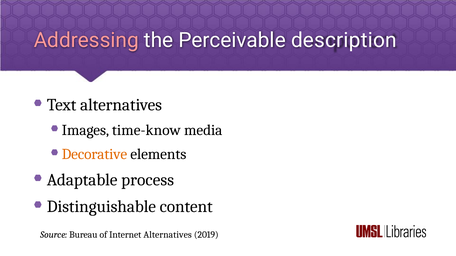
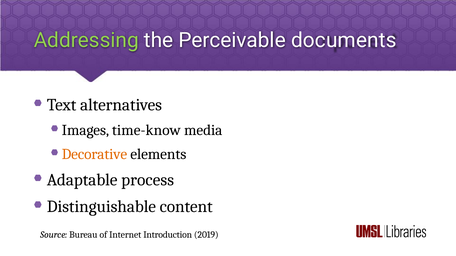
Addressing colour: pink -> light green (86, 40)
description: description -> documents (344, 40)
Internet Alternatives: Alternatives -> Introduction (168, 235)
